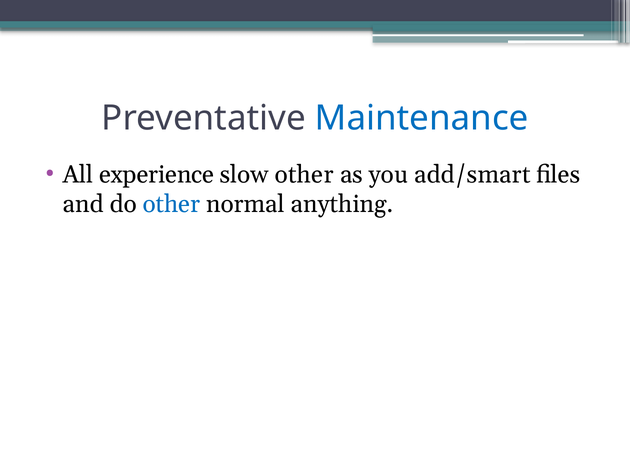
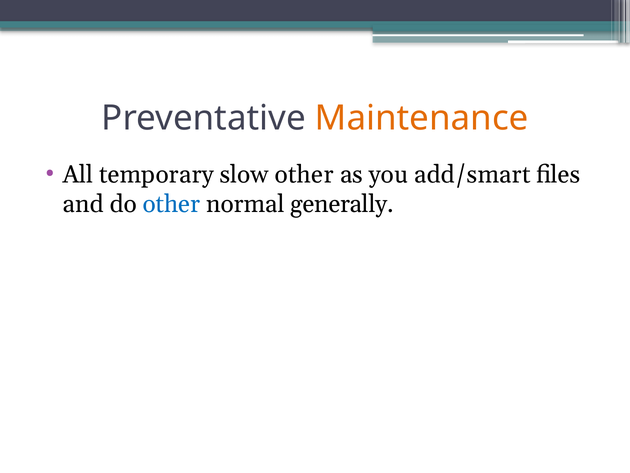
Maintenance colour: blue -> orange (422, 118)
experience: experience -> temporary (156, 174)
anything: anything -> generally (342, 204)
